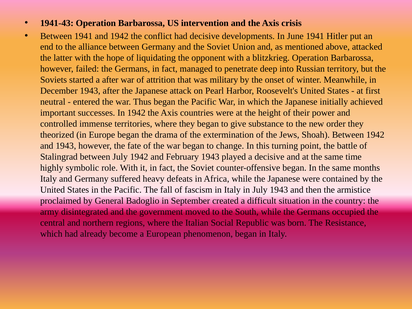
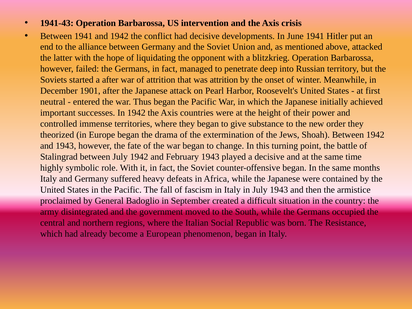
was military: military -> attrition (224, 80)
December 1943: 1943 -> 1901 (90, 91)
